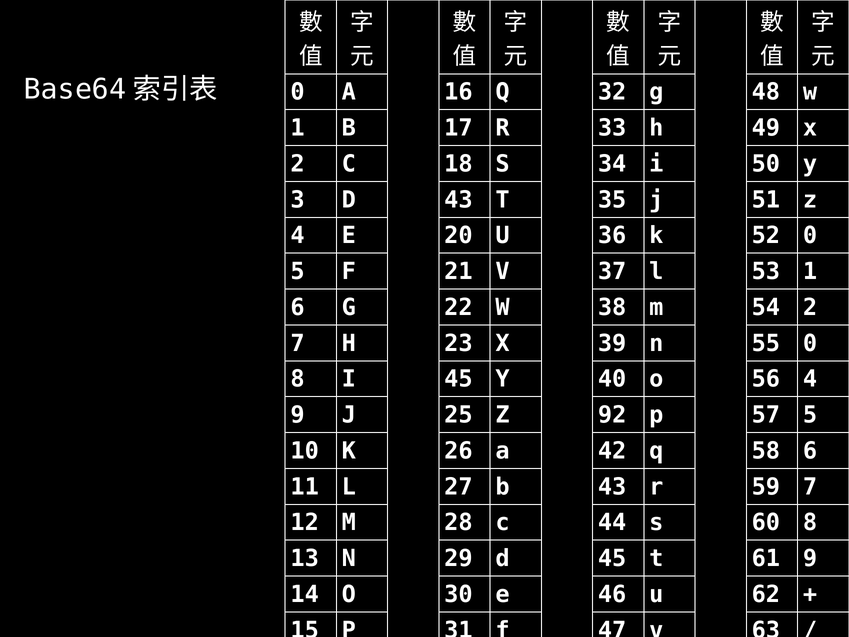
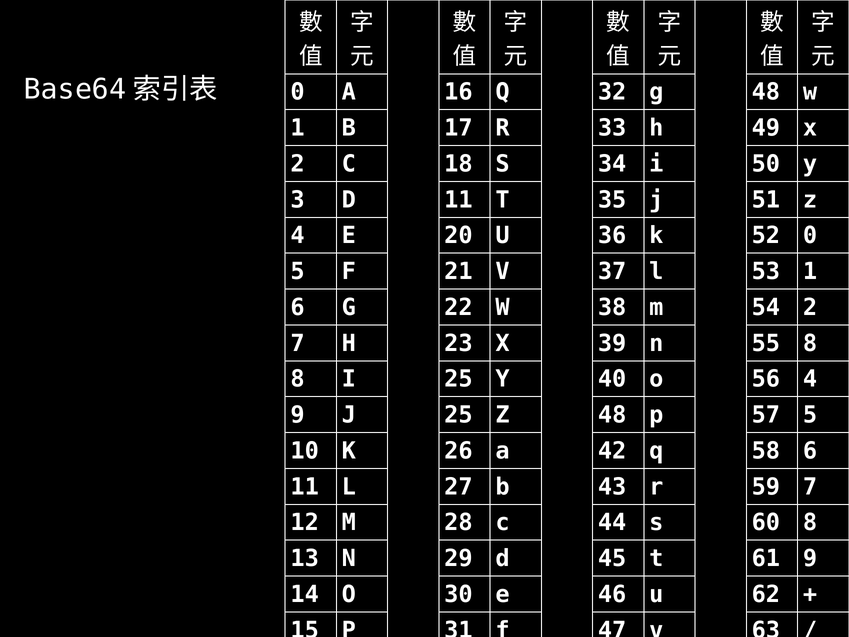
D 43: 43 -> 11 (458, 200)
55 0: 0 -> 8 (810, 343)
I 45: 45 -> 25 (458, 379)
Z 92: 92 -> 48 (612, 415)
